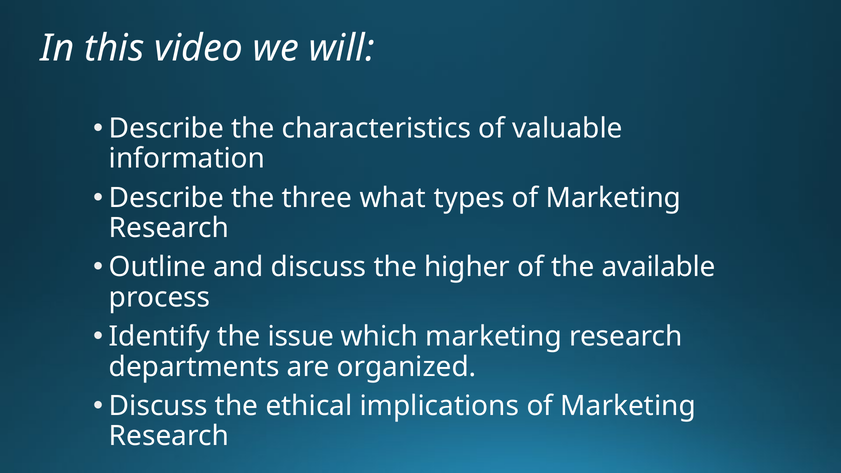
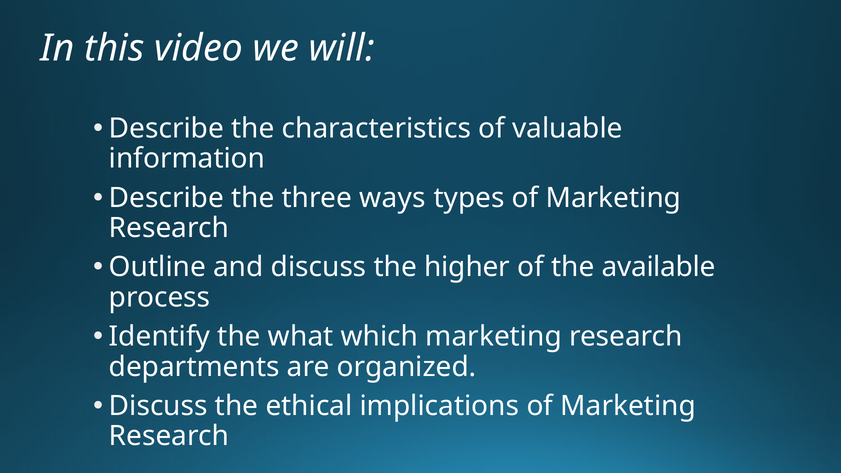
what: what -> ways (393, 198)
issue: issue -> what (301, 337)
